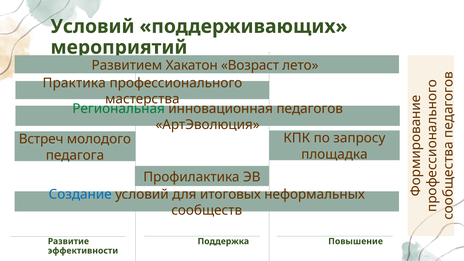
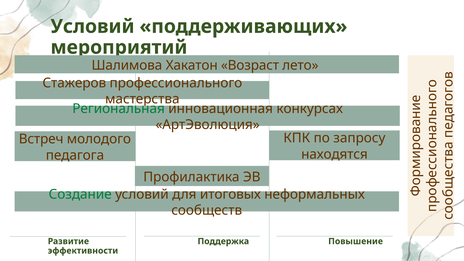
Развитием: Развитием -> Шалимова (127, 65)
Практика: Практика -> Стажеров (74, 83)
педагогов: педагогов -> конкурсах (310, 109)
площадка: площадка -> находятся (334, 154)
Создание colour: blue -> green (80, 194)
